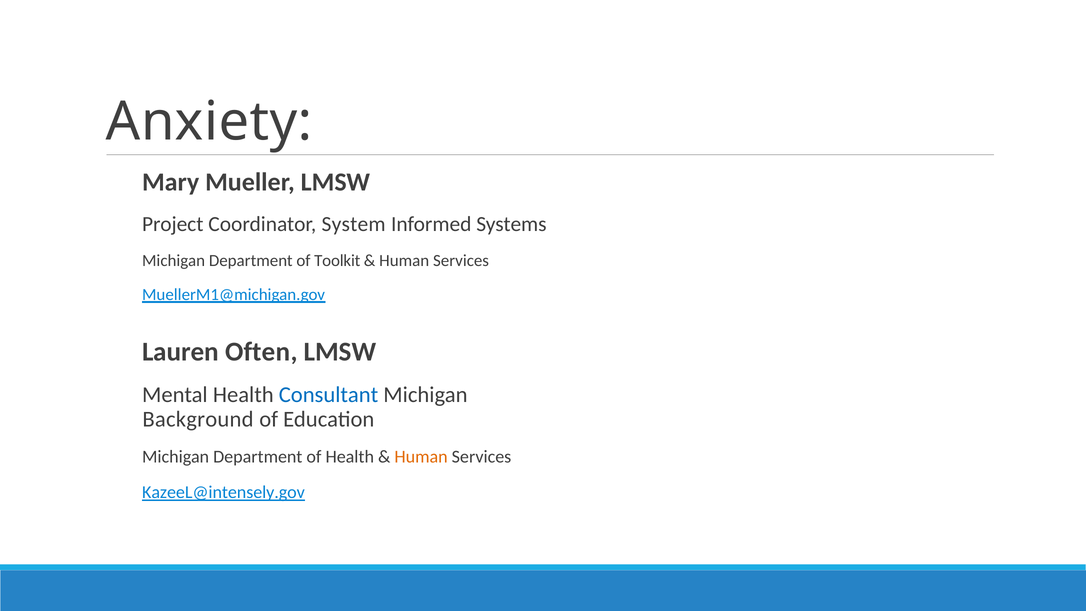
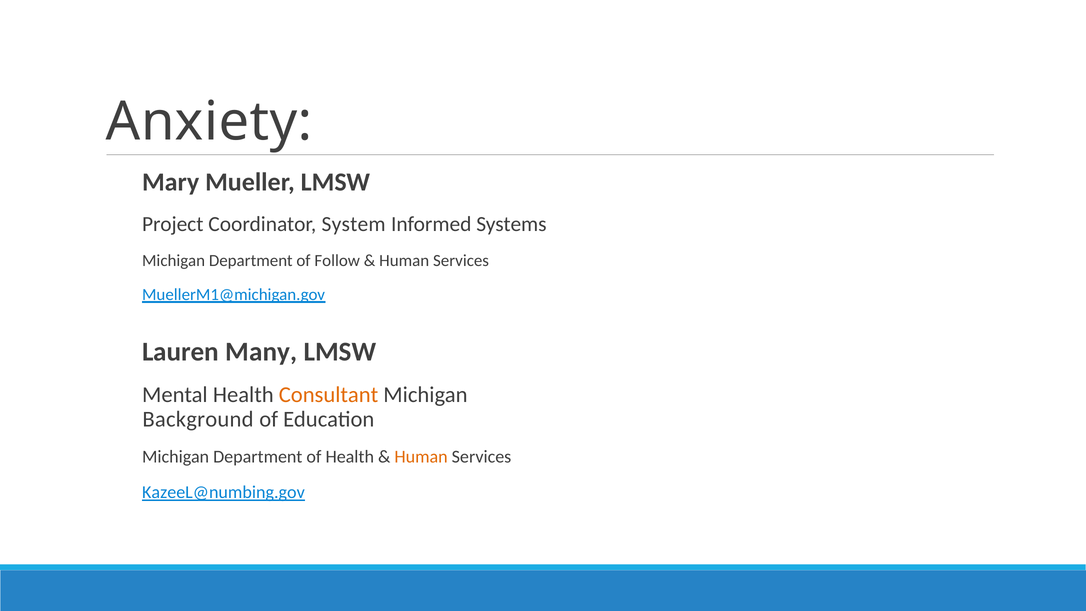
Toolkit: Toolkit -> Follow (337, 261)
Often: Often -> Many (261, 352)
Consultant colour: blue -> orange (329, 395)
KazeeL@intensely.gov: KazeeL@intensely.gov -> KazeeL@numbing.gov (223, 492)
